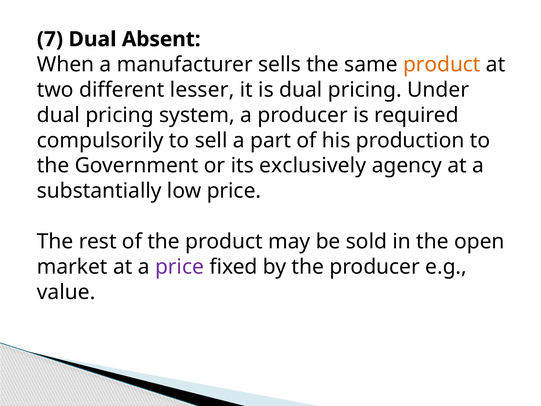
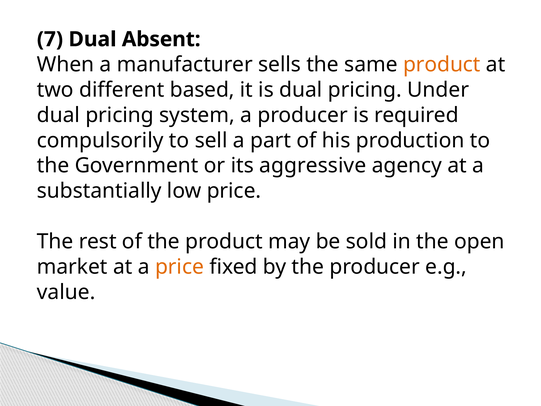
lesser: lesser -> based (202, 90)
exclusively: exclusively -> aggressive (313, 166)
price colour: purple -> orange (180, 267)
